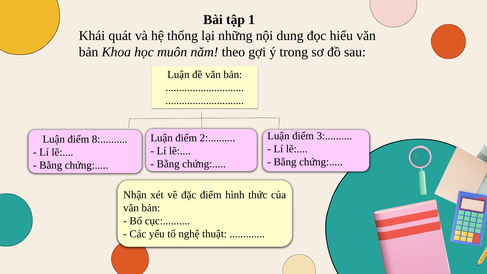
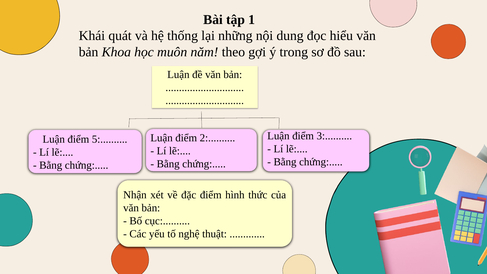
8: 8 -> 5 (110, 139)
